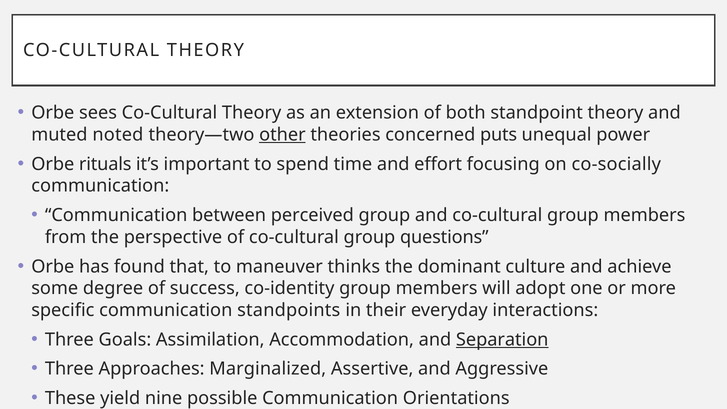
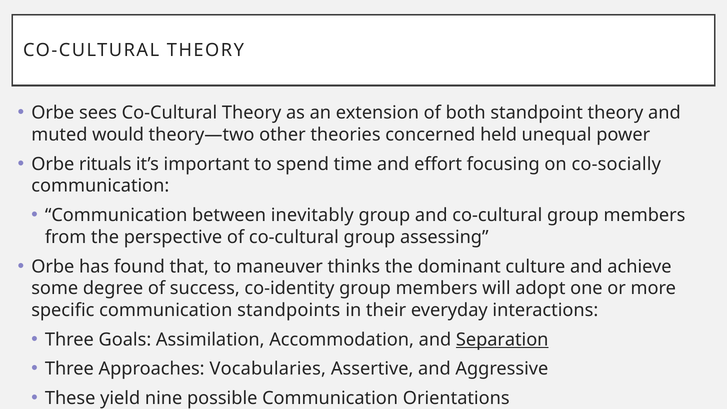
noted: noted -> would (118, 135)
other underline: present -> none (282, 135)
puts: puts -> held (499, 135)
perceived: perceived -> inevitably (312, 215)
questions: questions -> assessing (444, 237)
Marginalized: Marginalized -> Vocabularies (268, 369)
